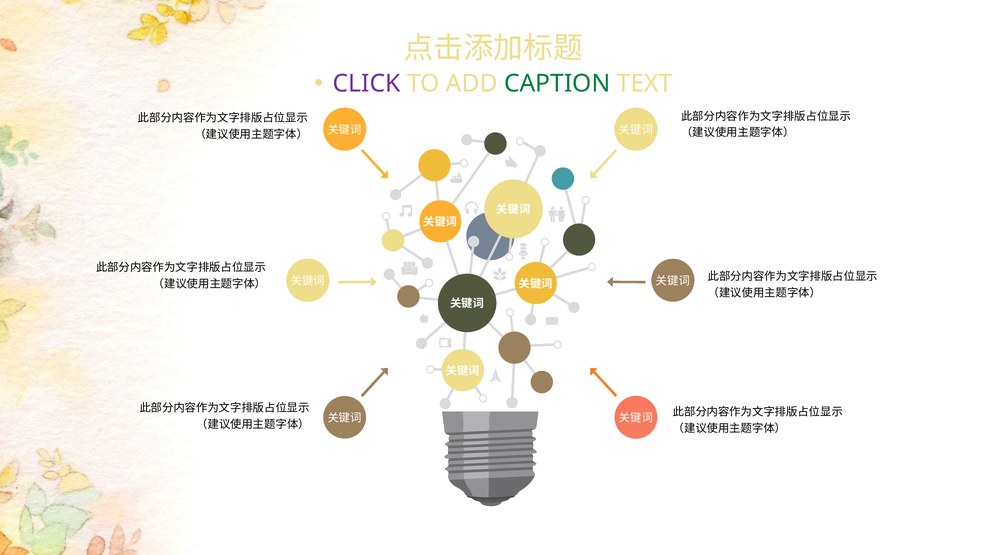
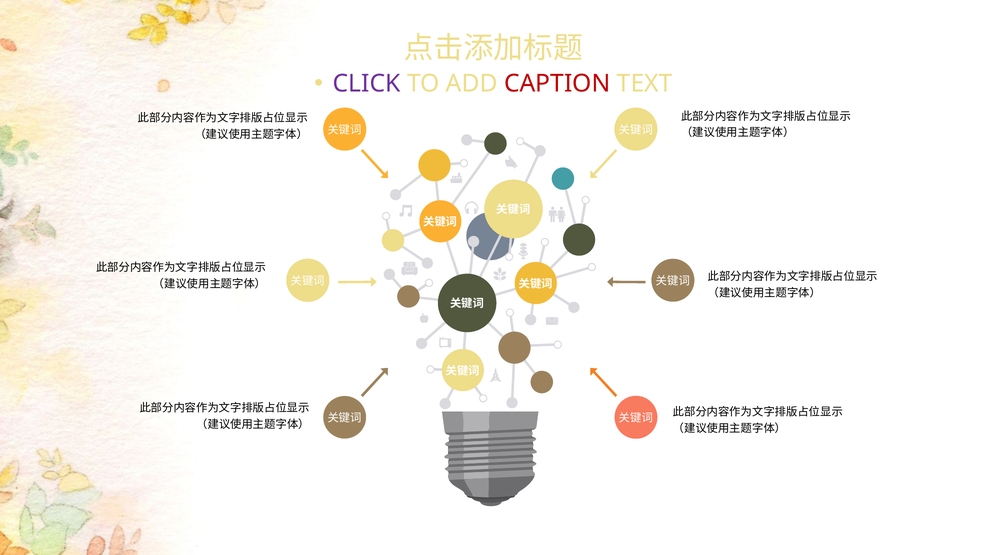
CAPTION colour: green -> red (557, 84)
